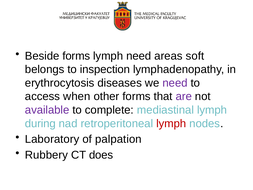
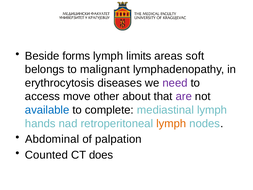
lymph need: need -> limits (139, 56)
inspection: inspection -> malignant (105, 69)
when: when -> move (77, 96)
other forms: forms -> about (137, 96)
available colour: purple -> blue (47, 110)
during: during -> hands (40, 123)
lymph colour: red -> orange (171, 123)
Laboratory: Laboratory -> Abdominal (52, 139)
Rubbery: Rubbery -> Counted (46, 155)
